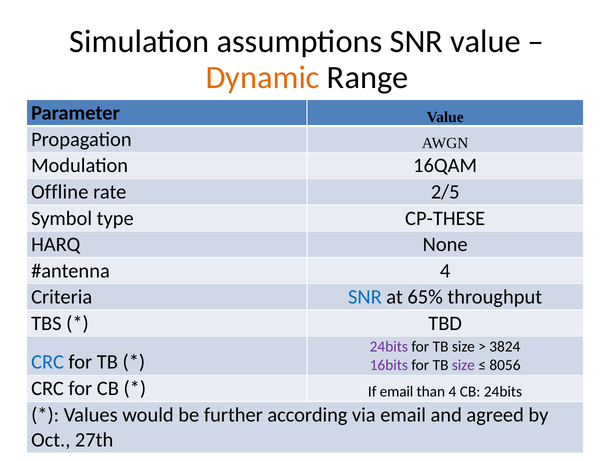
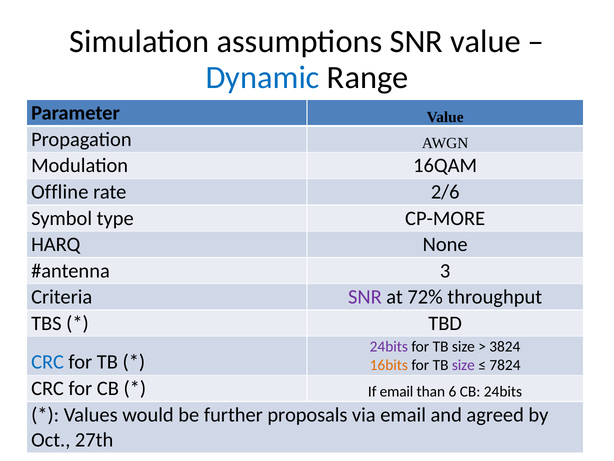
Dynamic colour: orange -> blue (263, 77)
2/5: 2/5 -> 2/6 (445, 192)
CP-THESE: CP-THESE -> CP-MORE (445, 218)
4: 4 -> 3 (445, 271)
SNR colour: blue -> purple (365, 297)
65%: 65% -> 72% (425, 297)
16bits colour: purple -> orange (389, 365)
8056: 8056 -> 7824 (505, 365)
than 4: 4 -> 6 (452, 391)
according: according -> proposals (307, 414)
